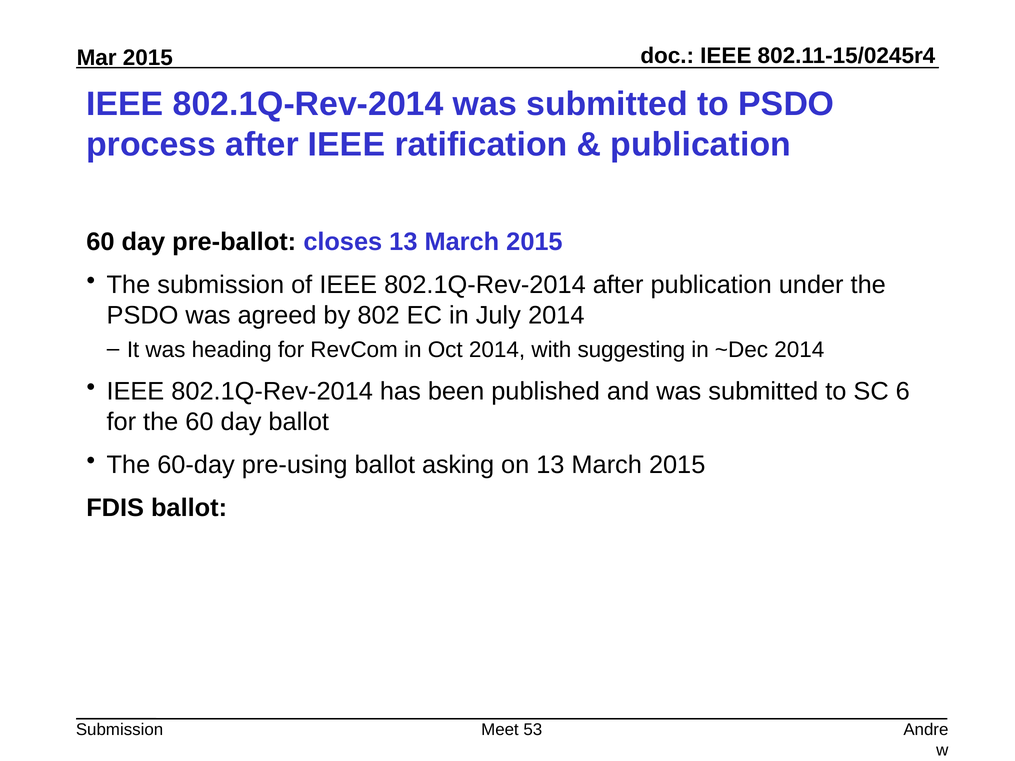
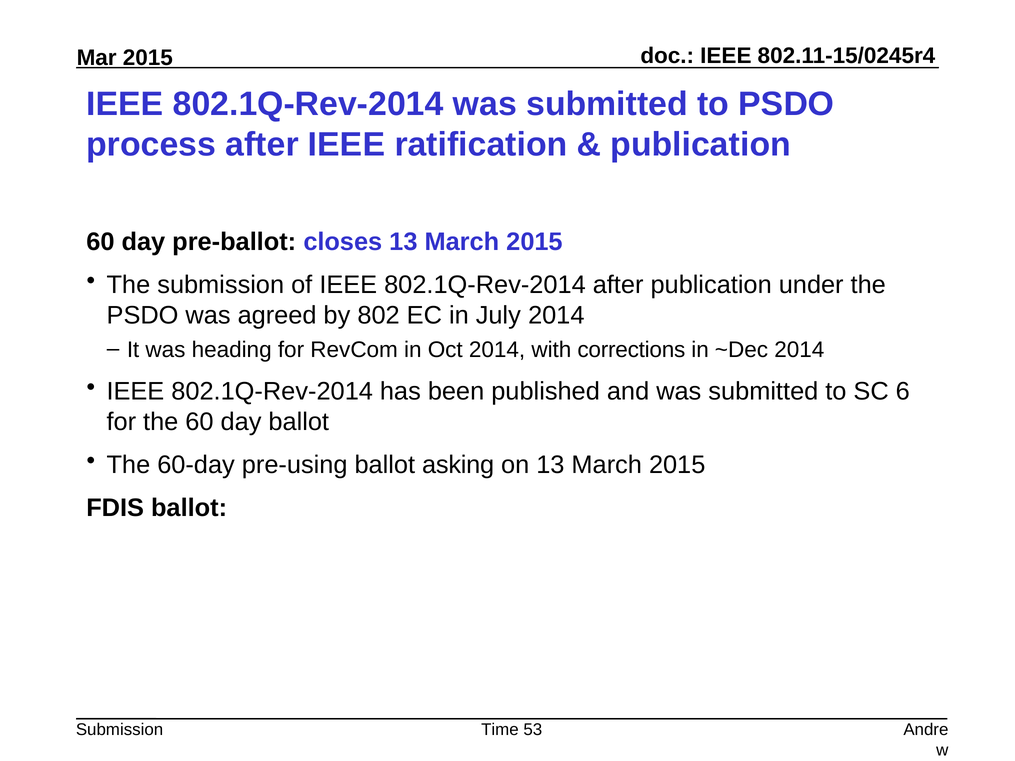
suggesting: suggesting -> corrections (631, 350)
Meet: Meet -> Time (500, 730)
